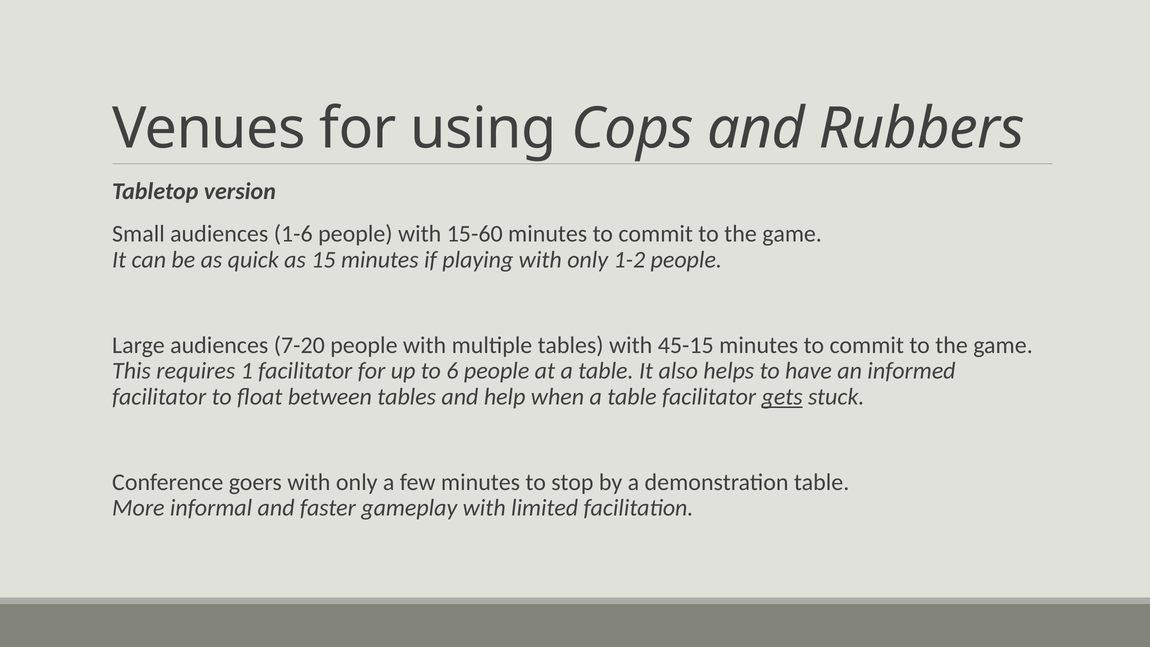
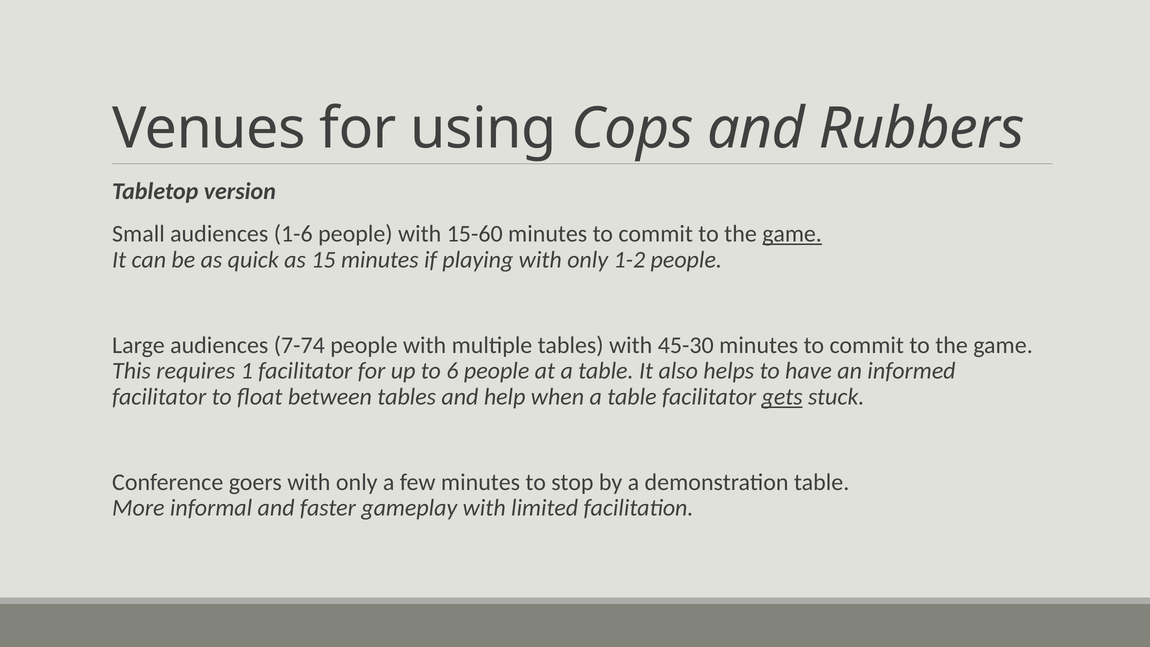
game underline: none -> present (792, 234)
7-20: 7-20 -> 7-74 (299, 345)
45-15: 45-15 -> 45-30 (686, 345)
